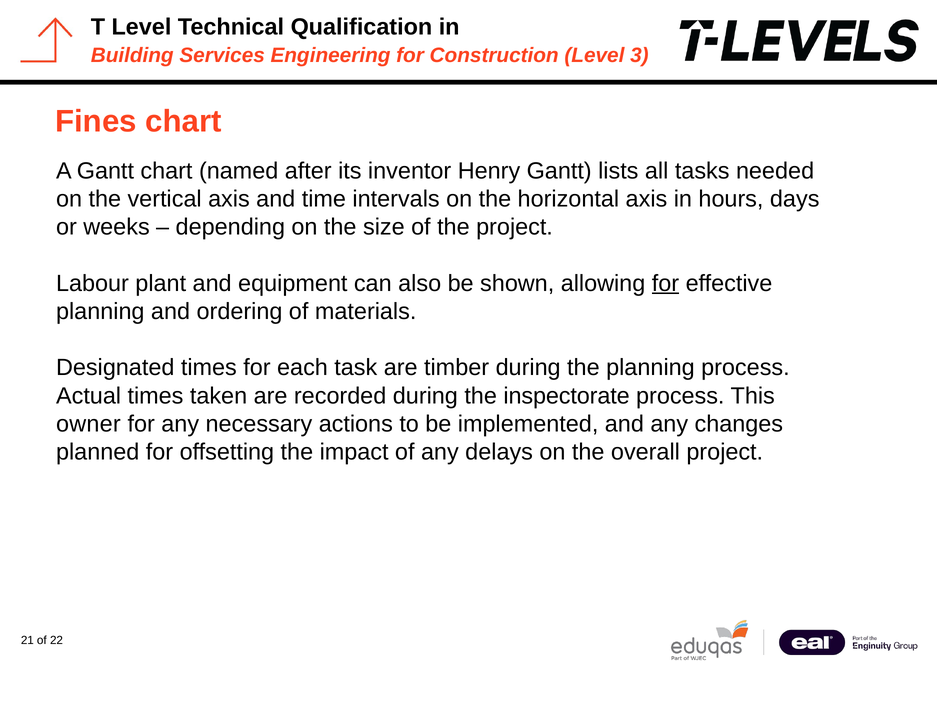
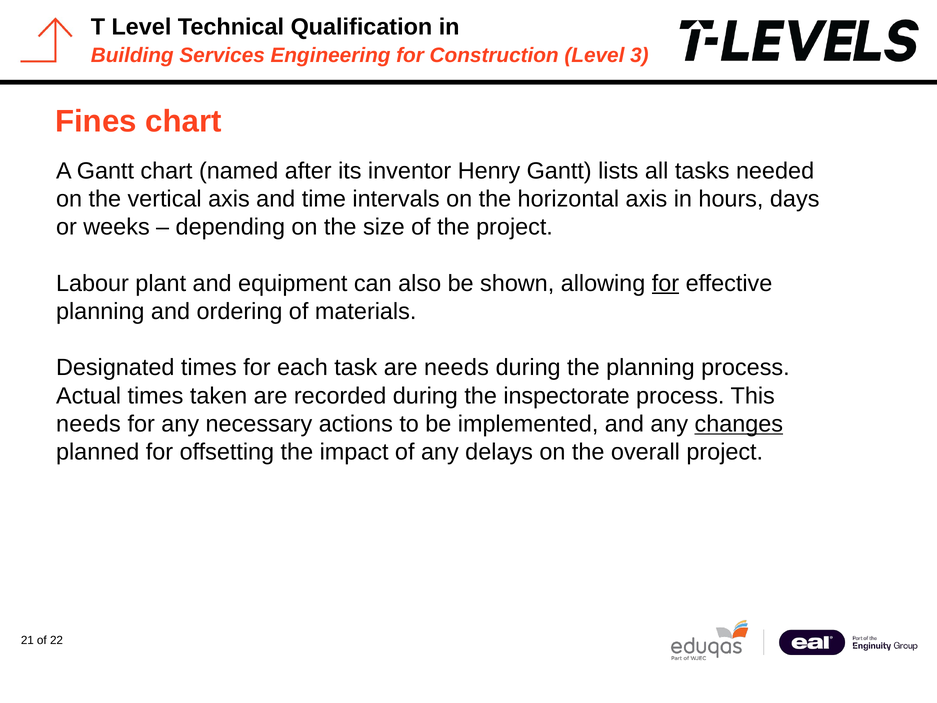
are timber: timber -> needs (456, 368)
owner: owner -> needs (88, 424)
changes underline: none -> present (739, 424)
